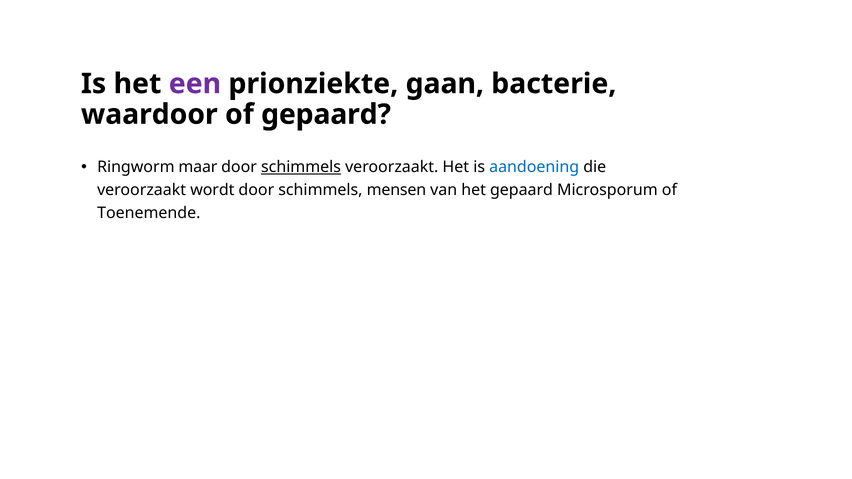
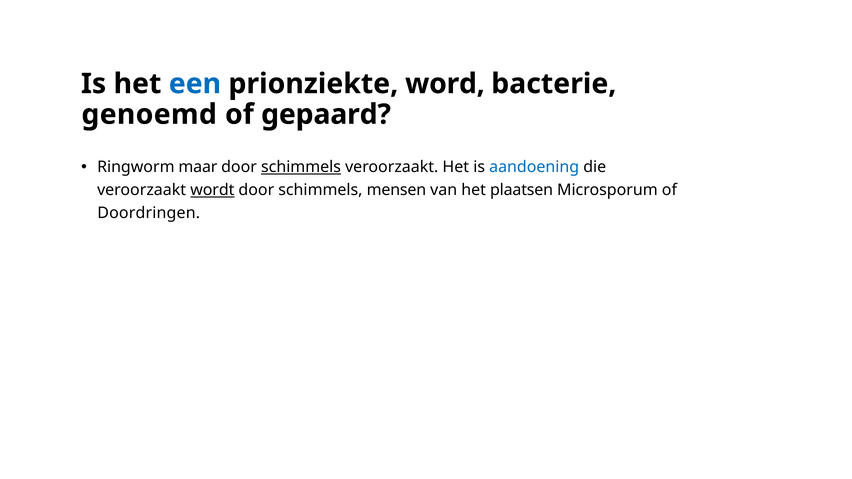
een colour: purple -> blue (195, 84)
gaan: gaan -> word (445, 84)
waardoor: waardoor -> genoemd (149, 115)
wordt underline: none -> present (212, 190)
het gepaard: gepaard -> plaatsen (522, 190)
Toenemende: Toenemende -> Doordringen (149, 213)
